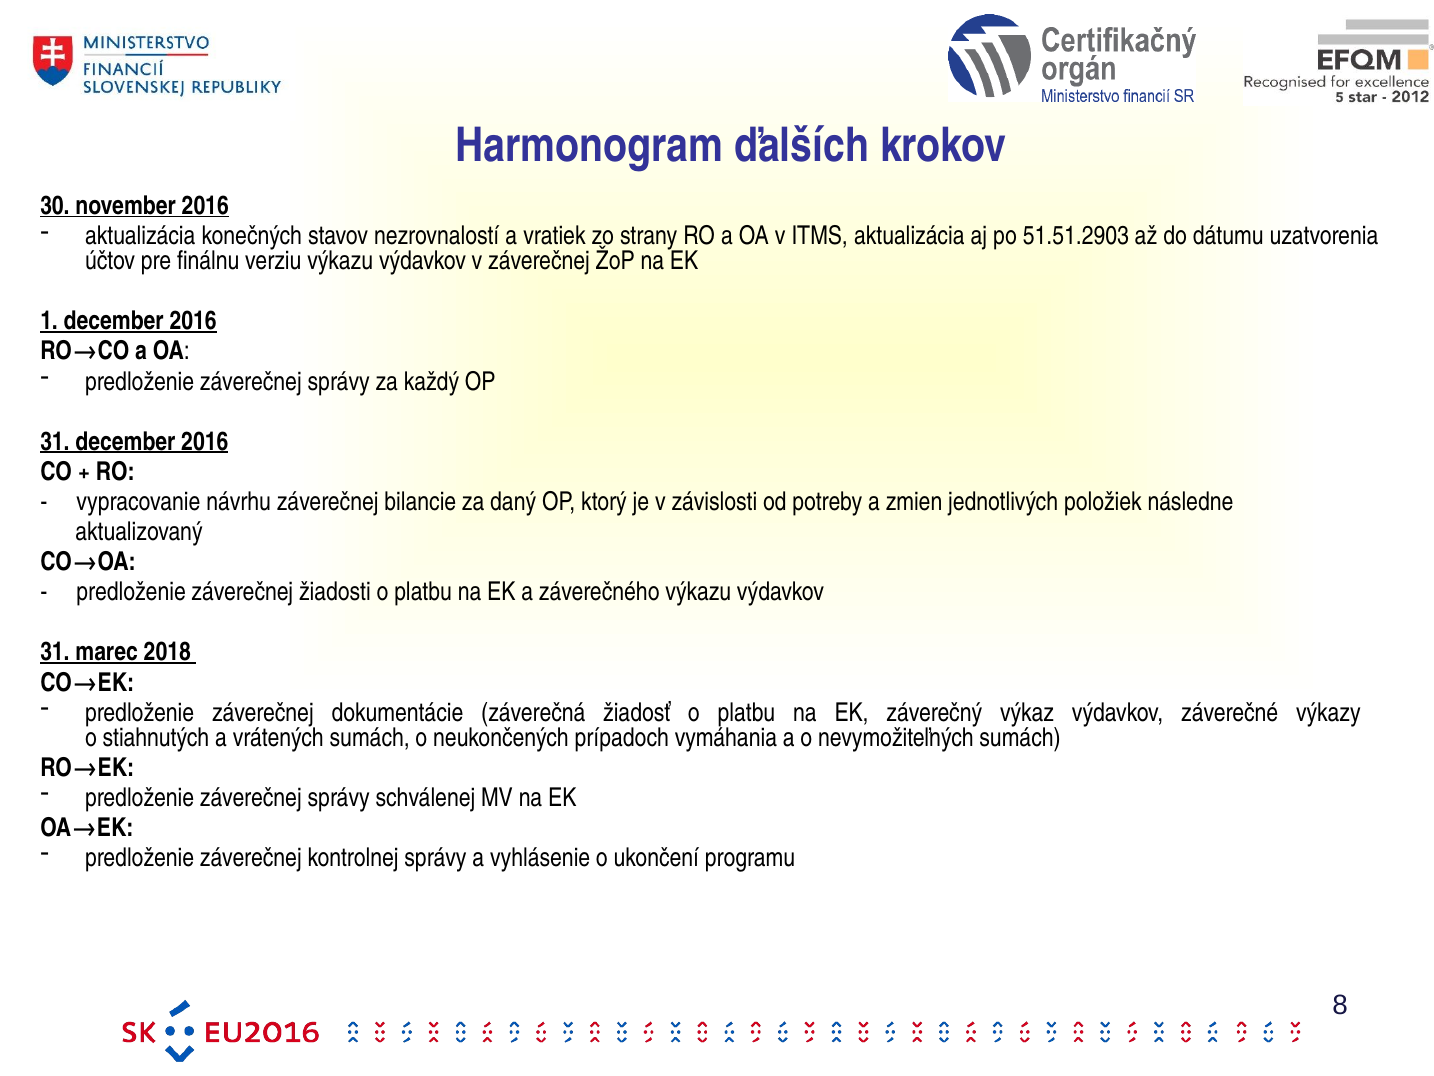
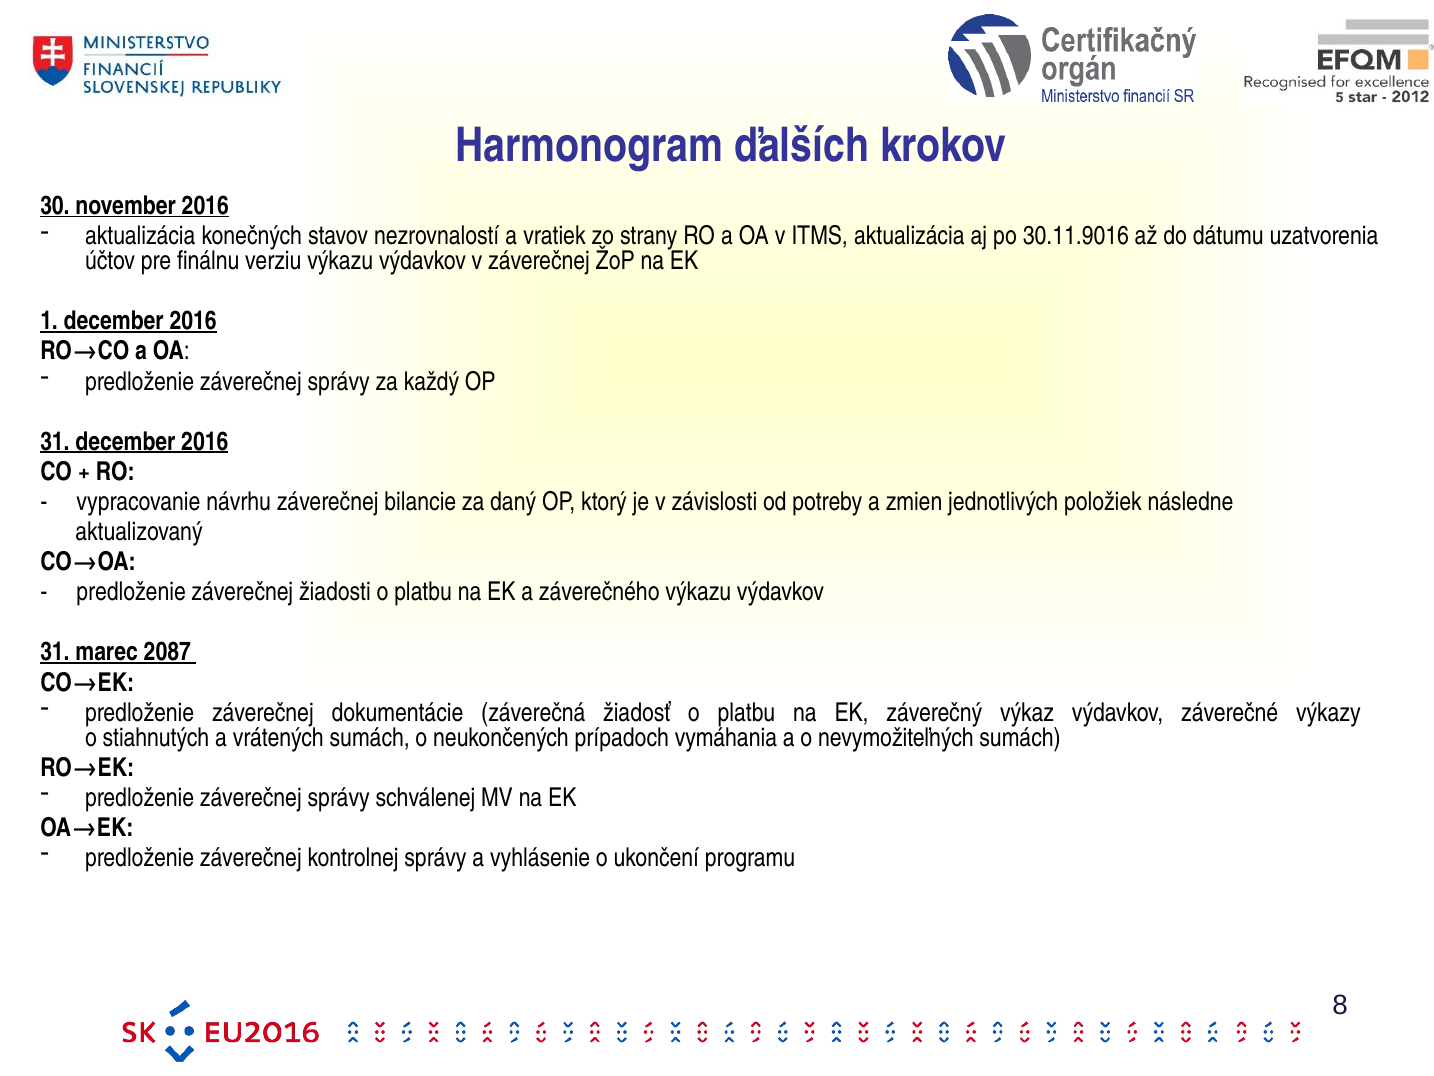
51.51.2903: 51.51.2903 -> 30.11.9016 (1076, 236)
2018: 2018 -> 2087 (167, 652)
